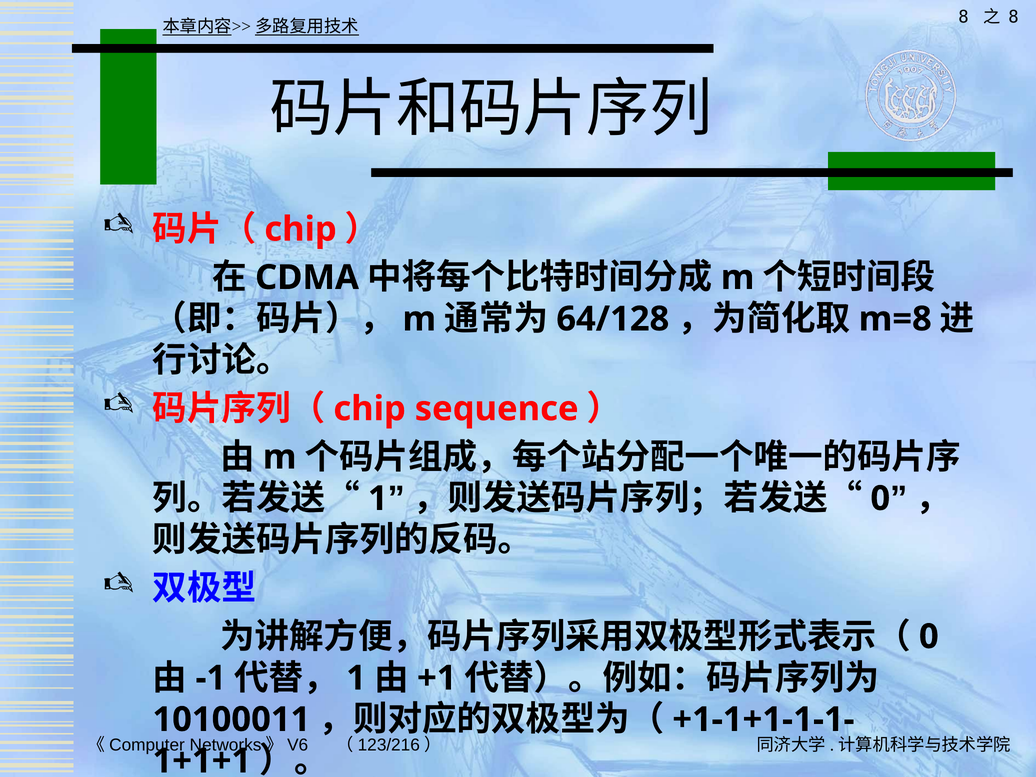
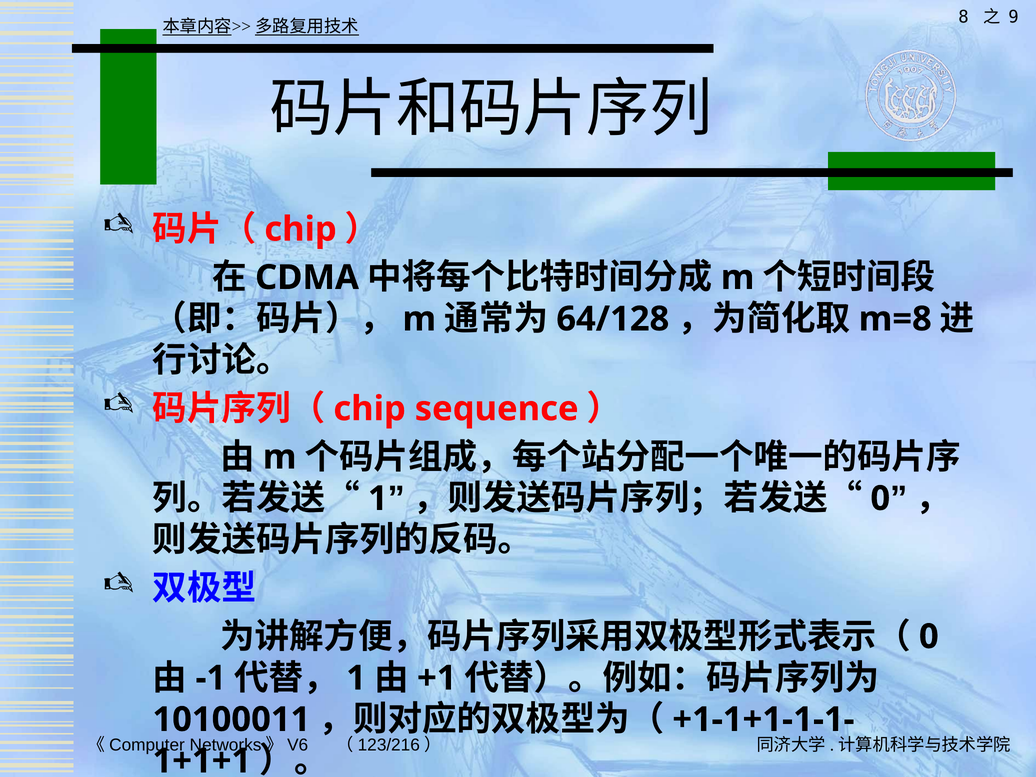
8: 8 -> 9 (1013, 17)
